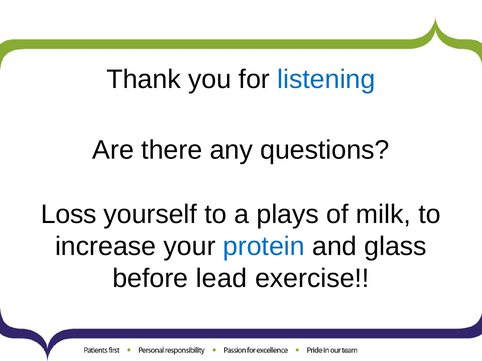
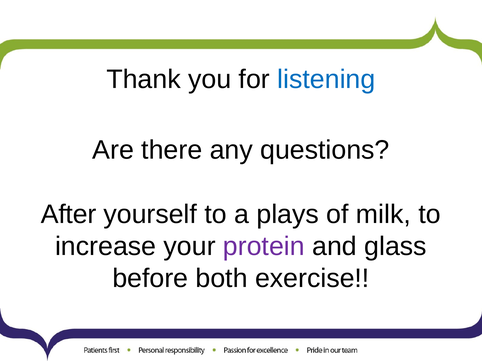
Loss: Loss -> After (69, 215)
protein colour: blue -> purple (264, 247)
lead: lead -> both (222, 279)
